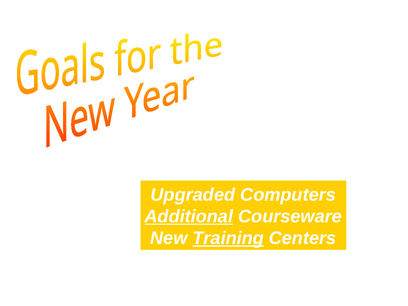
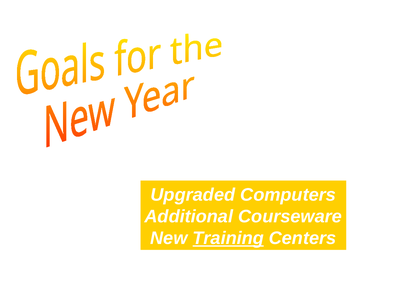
Additional underline: present -> none (189, 216)
